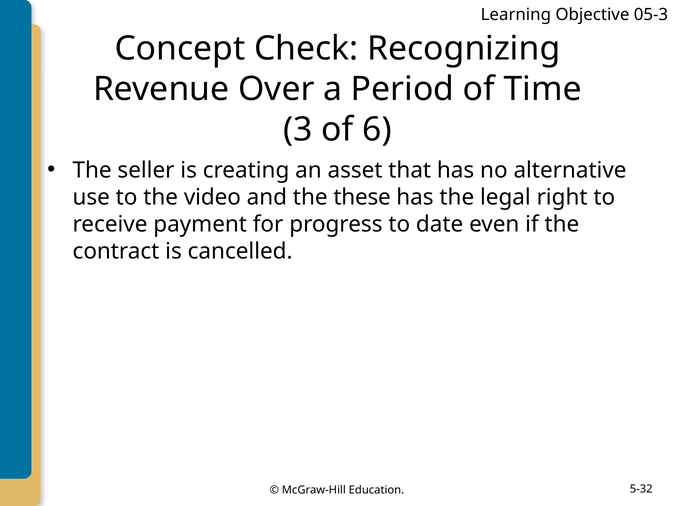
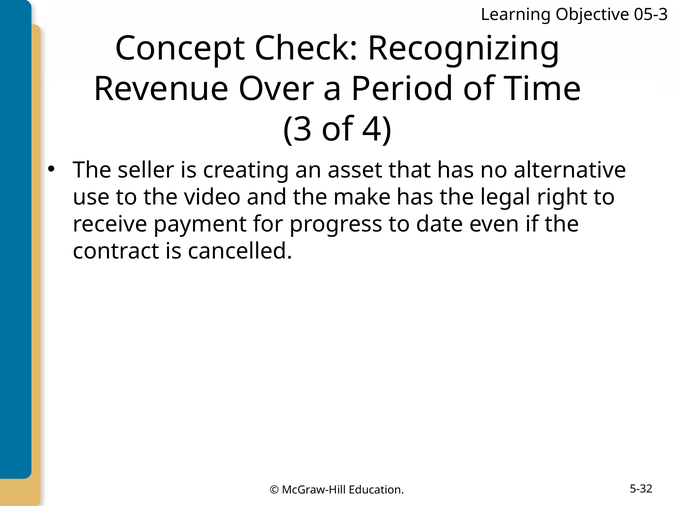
6: 6 -> 4 (377, 130)
these: these -> make (362, 197)
